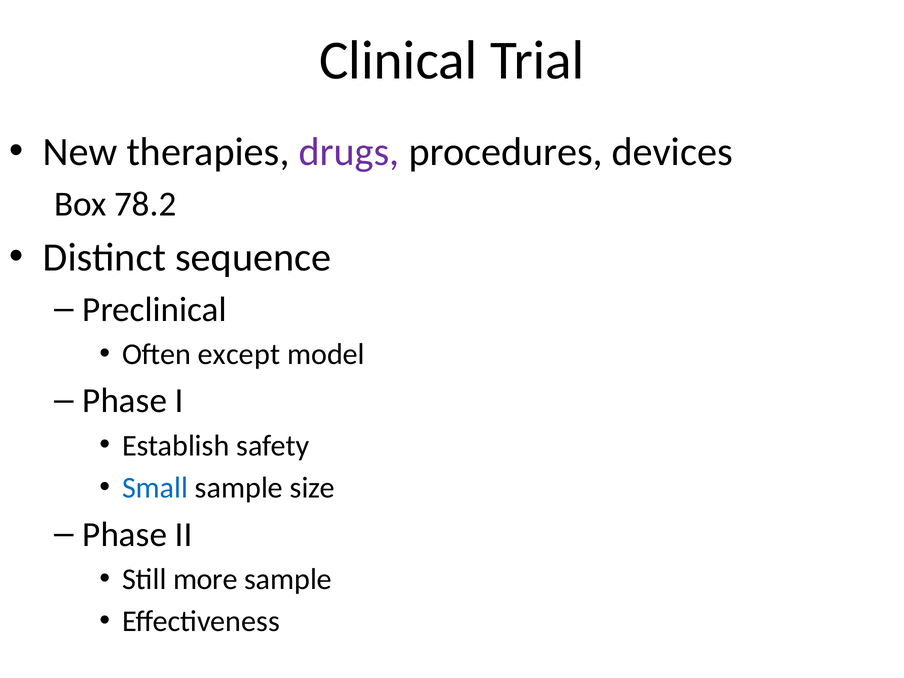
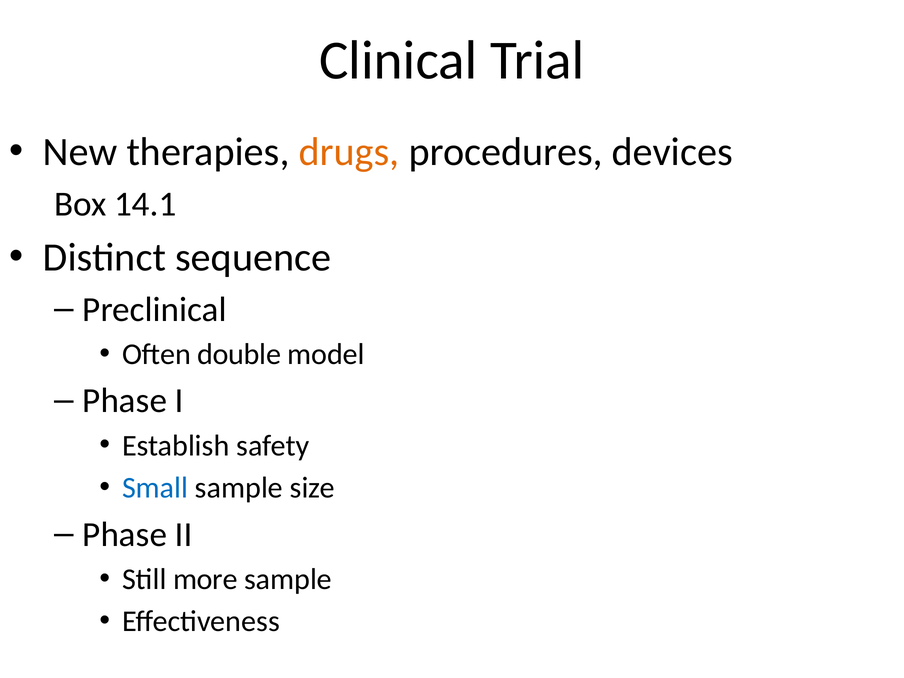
drugs colour: purple -> orange (349, 152)
78.2: 78.2 -> 14.1 (145, 204)
except: except -> double (239, 354)
